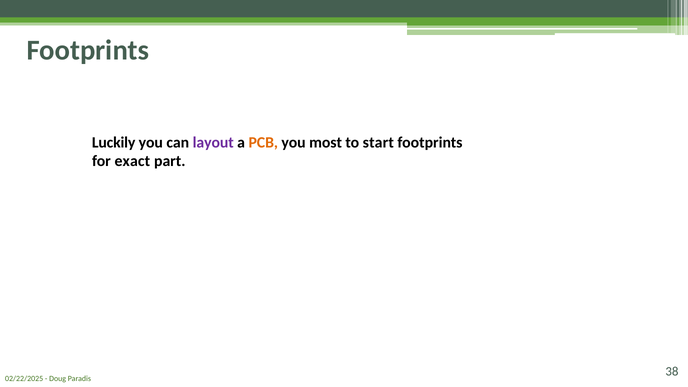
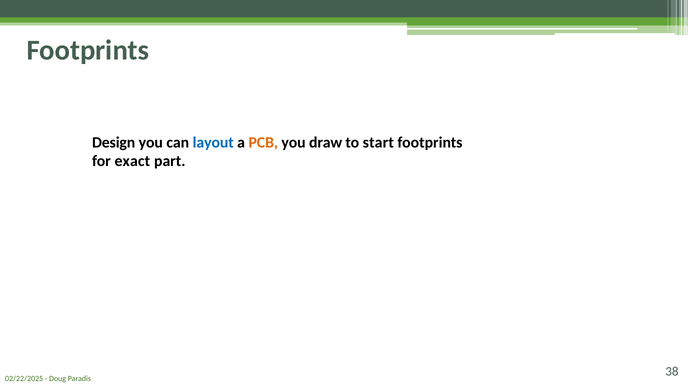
Luckily: Luckily -> Design (114, 142)
layout colour: purple -> blue (213, 142)
most: most -> draw (326, 142)
